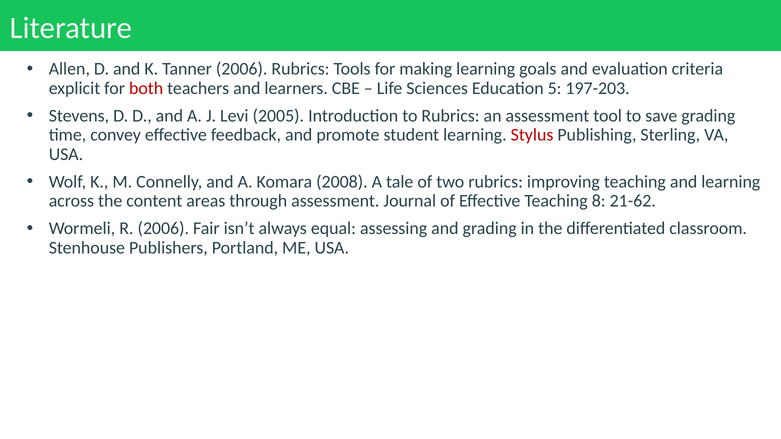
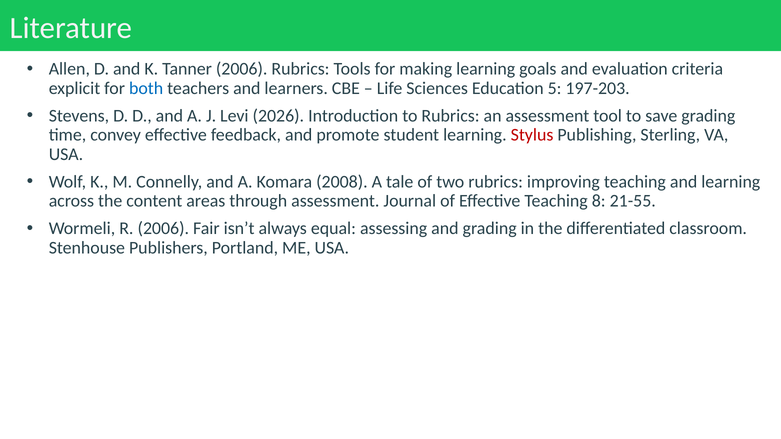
both colour: red -> blue (146, 88)
2005: 2005 -> 2026 (278, 116)
21-62: 21-62 -> 21-55 (633, 201)
